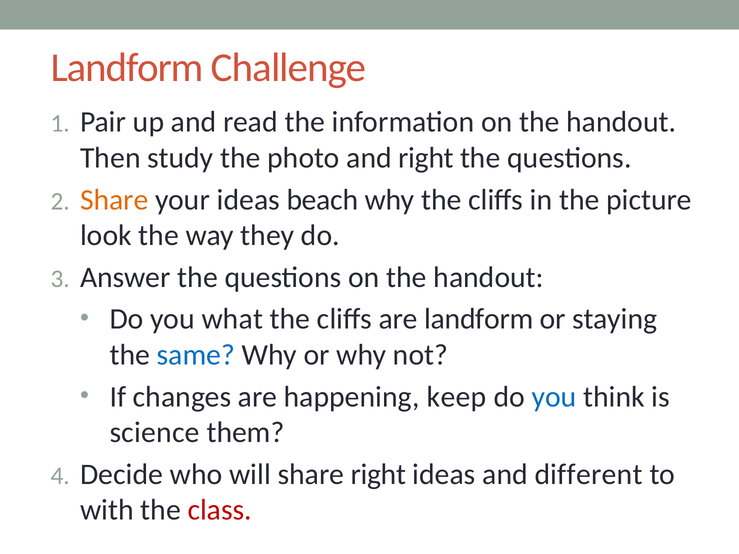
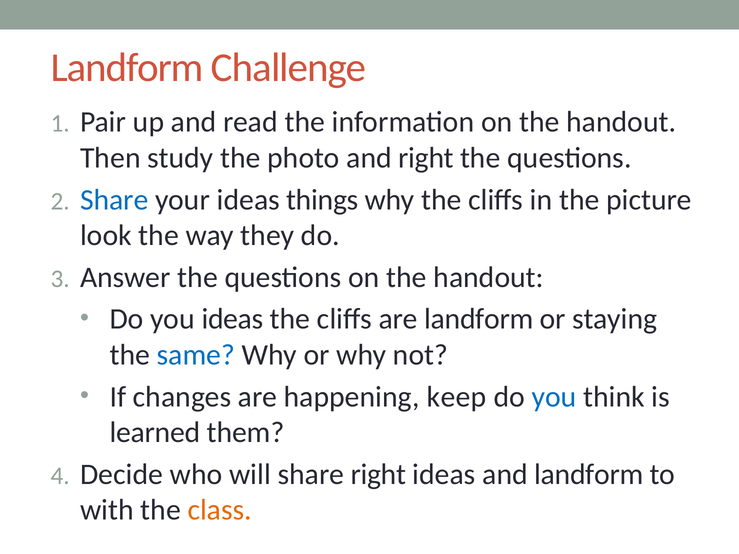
Share colour: orange -> blue (114, 200)
beach: beach -> things (322, 200)
you what: what -> ideas (232, 319)
science: science -> learned (155, 433)
and different: different -> landform (589, 475)
class colour: red -> orange (220, 510)
